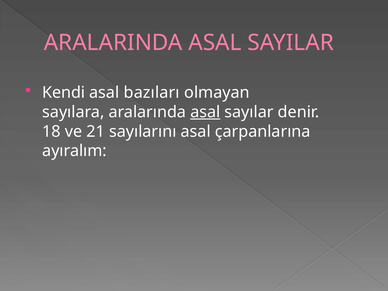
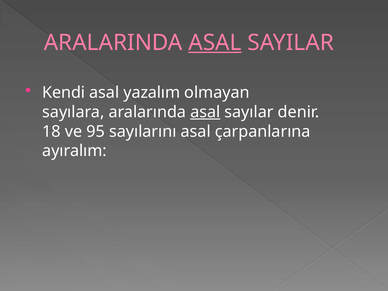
ASAL underline: none -> present (215, 43)
bazıları: bazıları -> yazalım (152, 93)
21: 21 -> 95 (96, 131)
